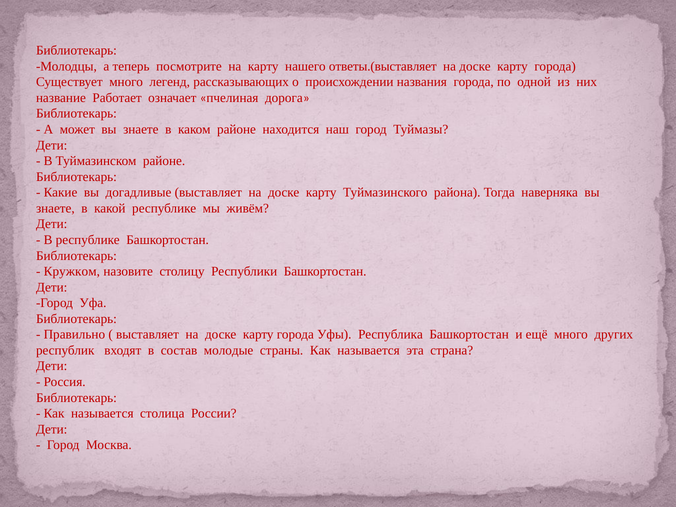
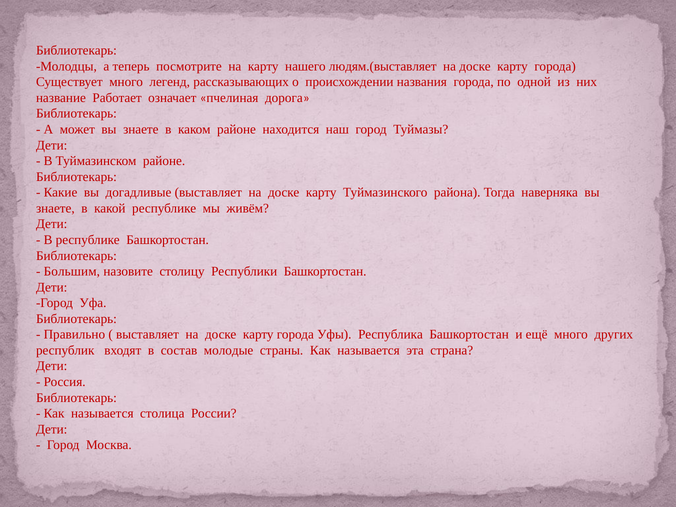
ответы.(выставляет: ответы.(выставляет -> людям.(выставляет (383, 66)
Кружком: Кружком -> Большим (72, 271)
